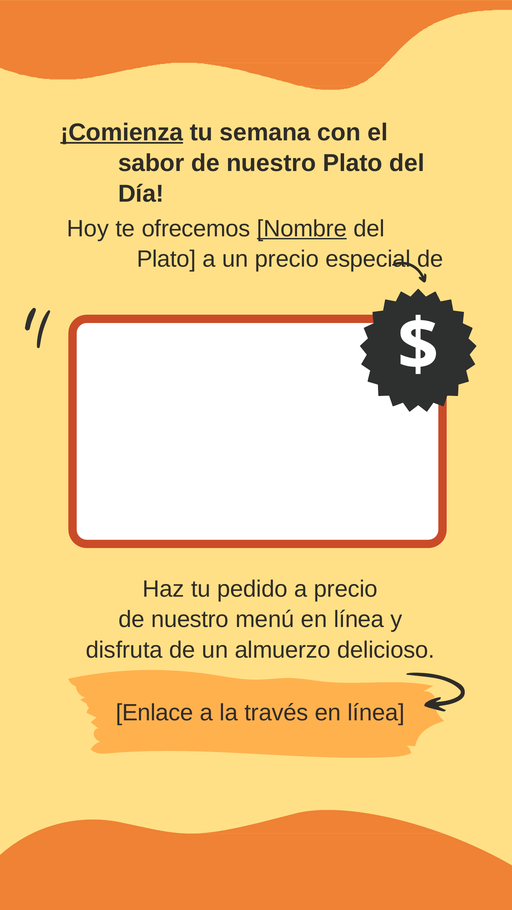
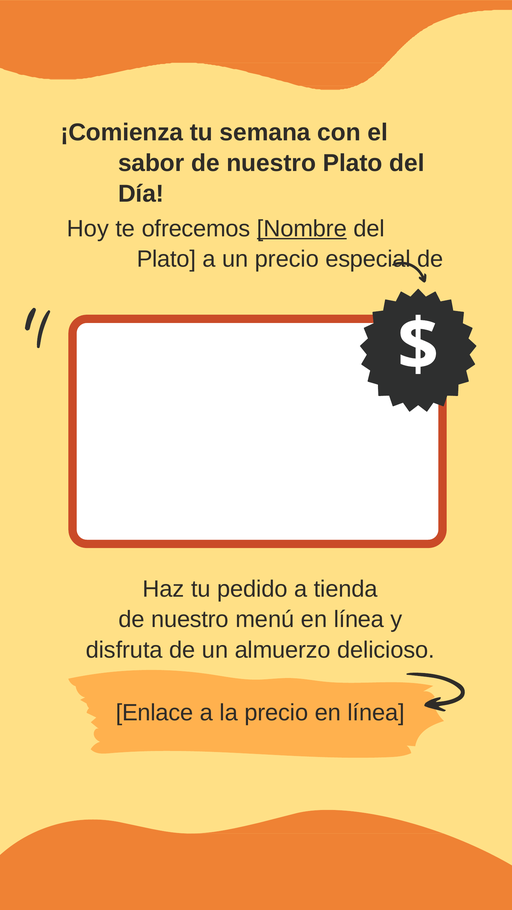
¡Comienza underline: present -> none (122, 132)
a precio: precio -> tienda (346, 589)
la través: través -> precio (276, 713)
